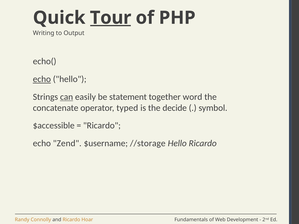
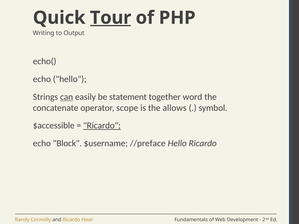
echo underline: present -> none (42, 79)
typed: typed -> scope (127, 108)
decide: decide -> allows (175, 108)
Ricardo underline: none -> present (102, 126)
Zend: Zend -> Block (67, 143)
//storage: //storage -> //preface (148, 143)
